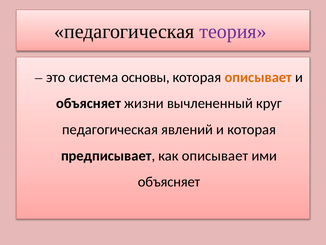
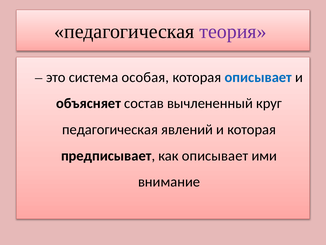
основы: основы -> особая (145, 77)
описывает colour: orange -> blue (258, 77)
жизни: жизни -> состав (144, 103)
объясняет: объясняет -> внимание (169, 182)
